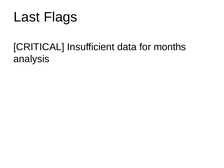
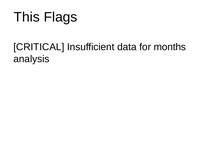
Last: Last -> This (27, 17)
